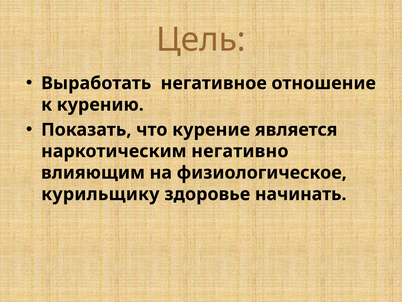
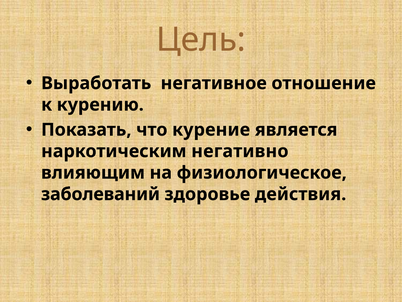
курильщику: курильщику -> заболеваний (101, 194)
начинать: начинать -> действия (301, 194)
